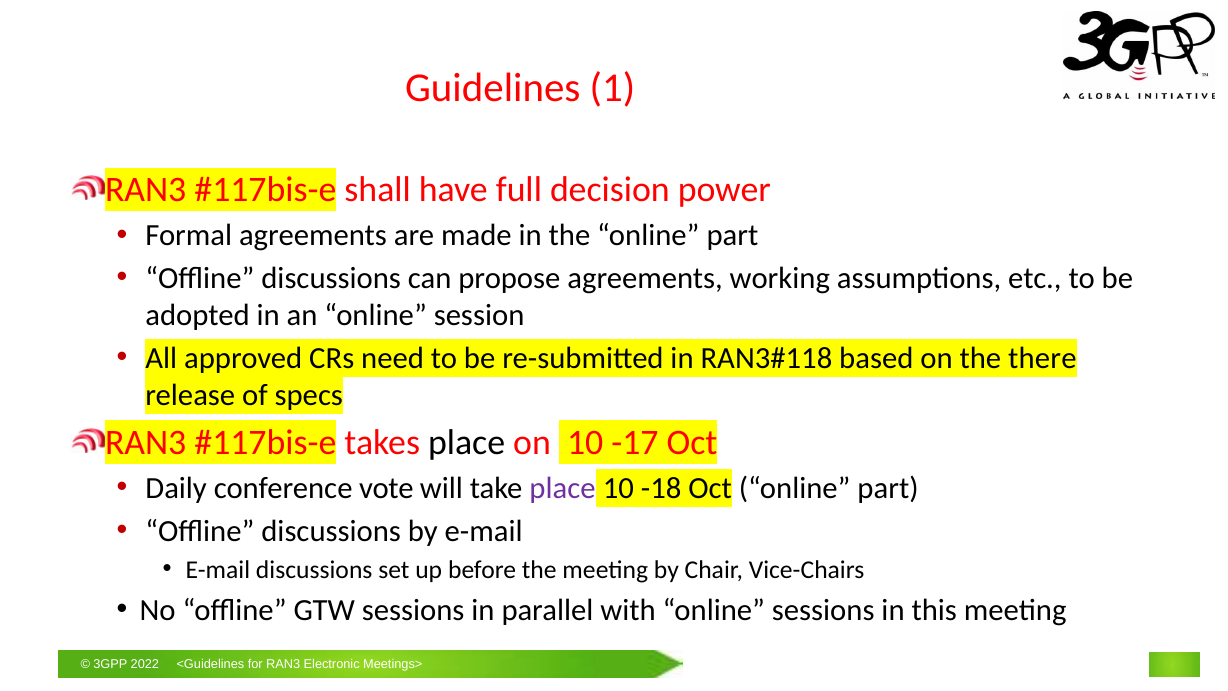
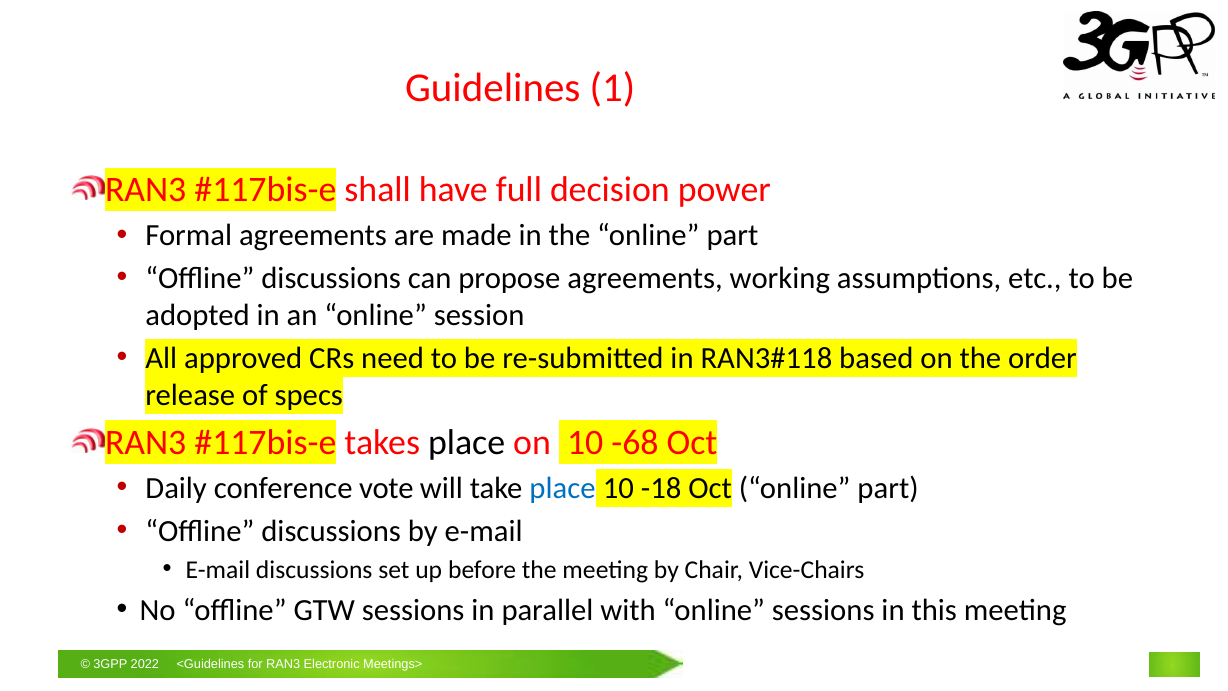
there: there -> order (1043, 358)
-17: -17 -> -68 (635, 443)
place colour: purple -> blue (563, 488)
